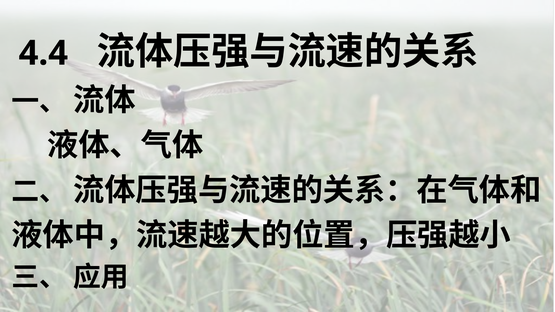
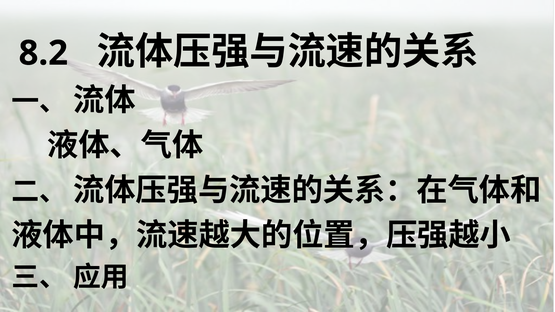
4.4: 4.4 -> 8.2 (43, 53)
